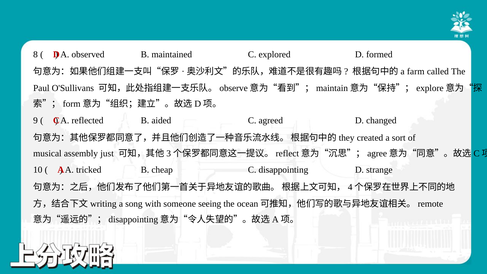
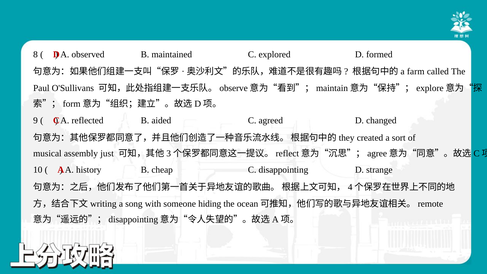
tricked: tricked -> history (89, 170)
seeing: seeing -> hiding (210, 204)
